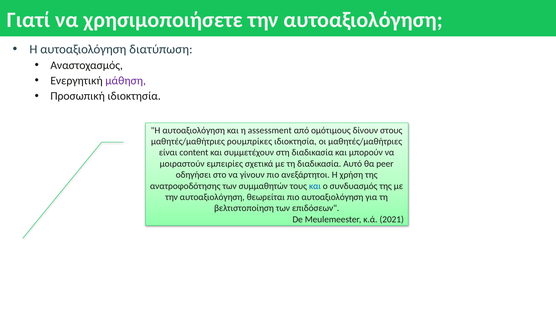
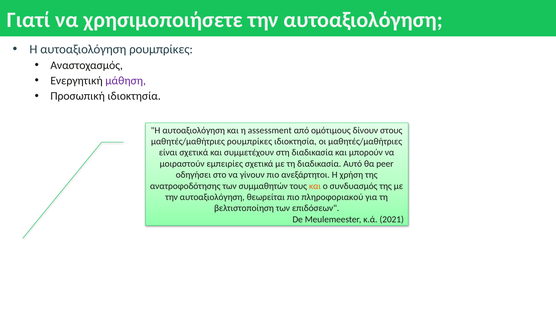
αυτοαξιολόγηση διατύπωση: διατύπωση -> ρουμπρίκες (161, 49)
είναι content: content -> σχετικά (194, 152)
και colour: blue -> orange (315, 186)
πιο αυτοαξιολόγηση: αυτοαξιολόγηση -> πληροφοριακού (332, 197)
